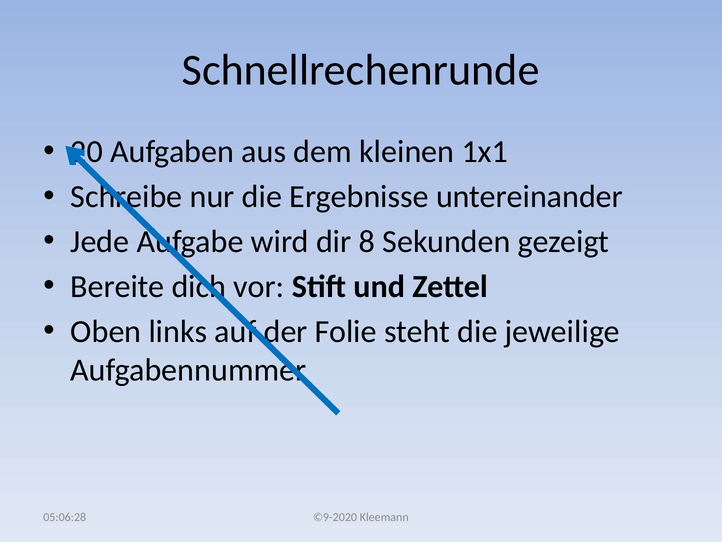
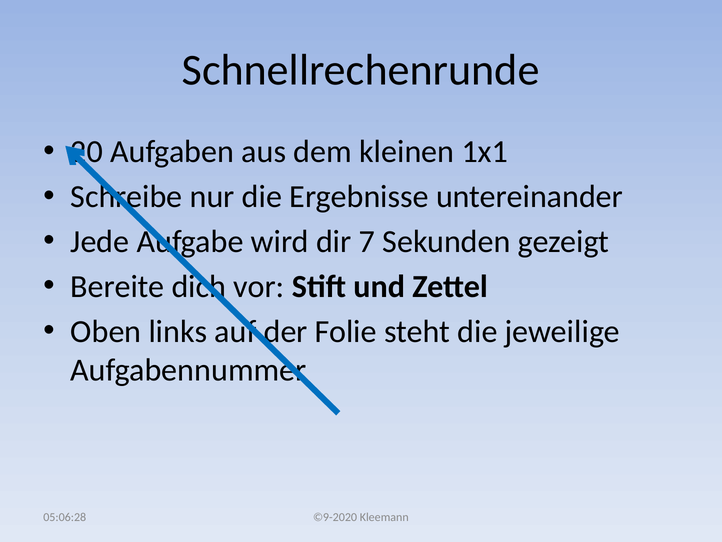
8: 8 -> 7 (367, 241)
